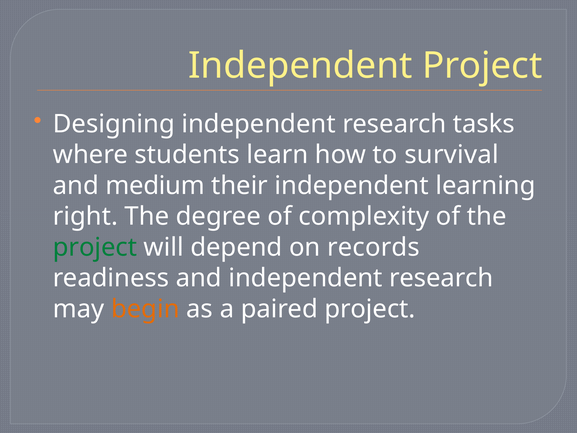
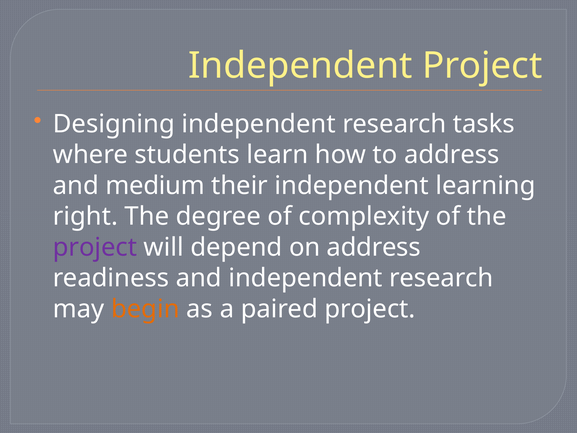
to survival: survival -> address (452, 155)
project colour: green -> purple (95, 247)
on records: records -> address (374, 247)
